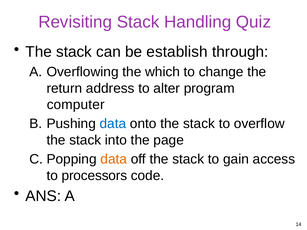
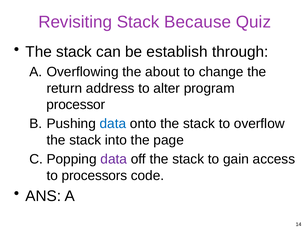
Handling: Handling -> Because (198, 22)
which: which -> about (162, 72)
computer: computer -> processor (76, 105)
data colour: orange -> purple (114, 159)
